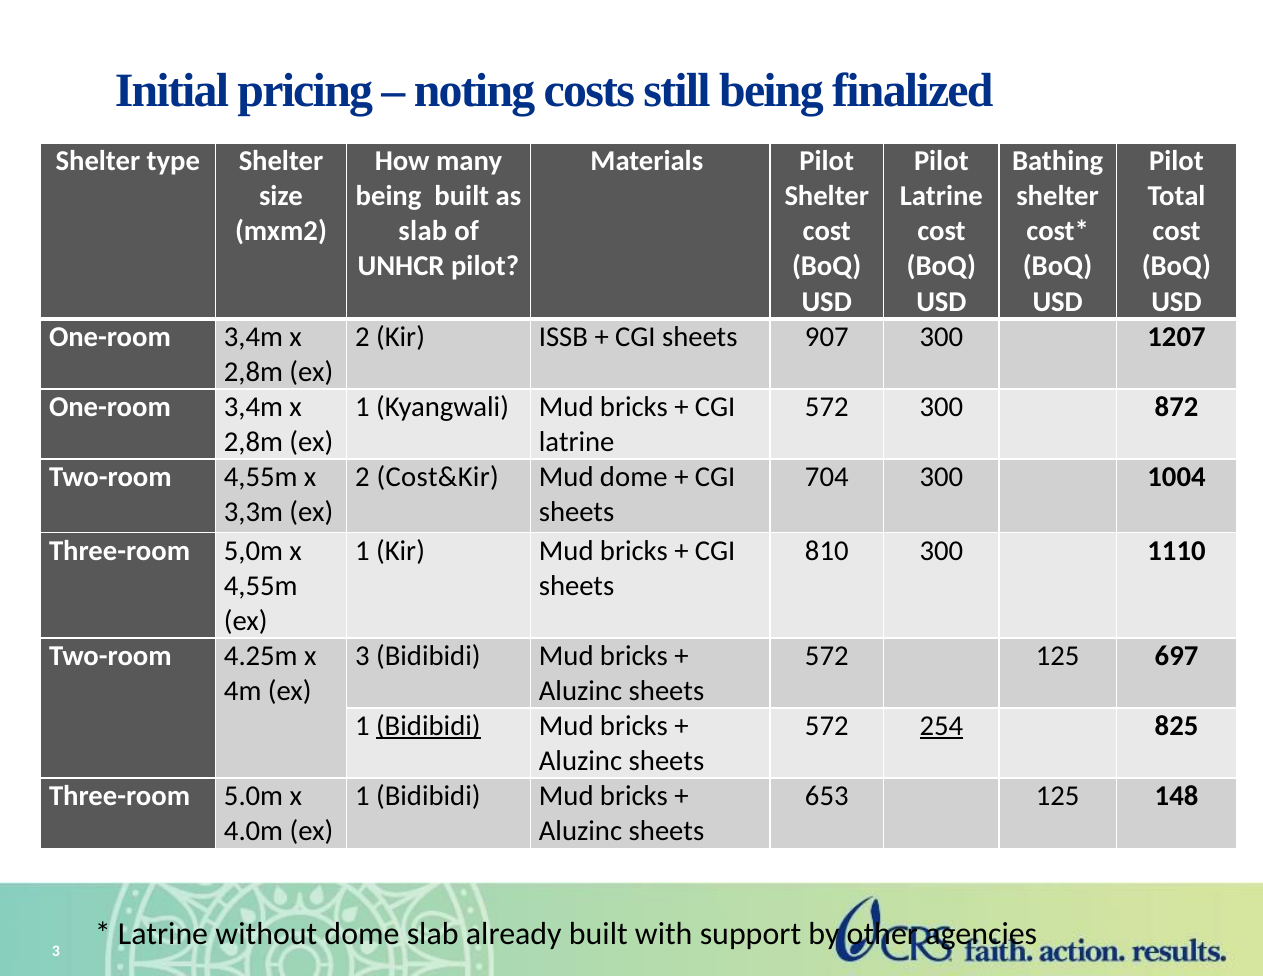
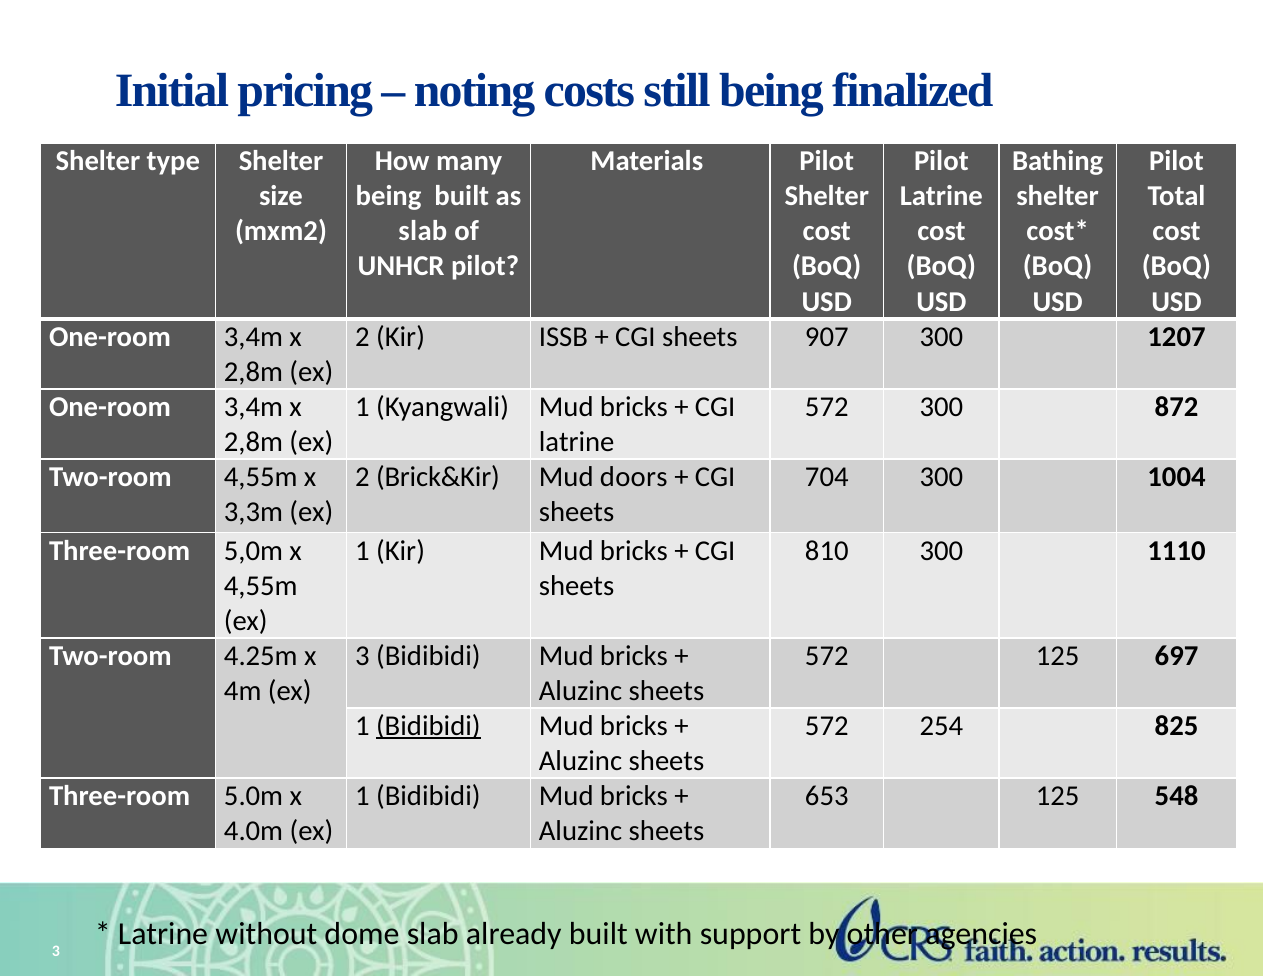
Cost&Kir: Cost&Kir -> Brick&Kir (438, 477)
Mud dome: dome -> doors (634, 477)
254 underline: present -> none (941, 726)
148: 148 -> 548 (1177, 796)
